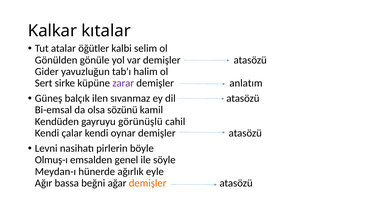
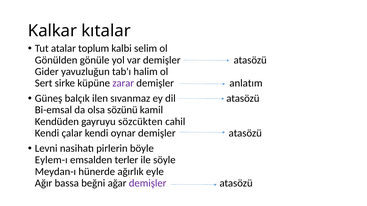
öğütler: öğütler -> toplum (94, 49)
görünüşlü: görünüşlü -> sözcükten (140, 122)
Olmuş-ı: Olmuş-ı -> Eylem-ı (51, 160)
genel: genel -> terler (126, 160)
demişler colour: orange -> purple (148, 183)
